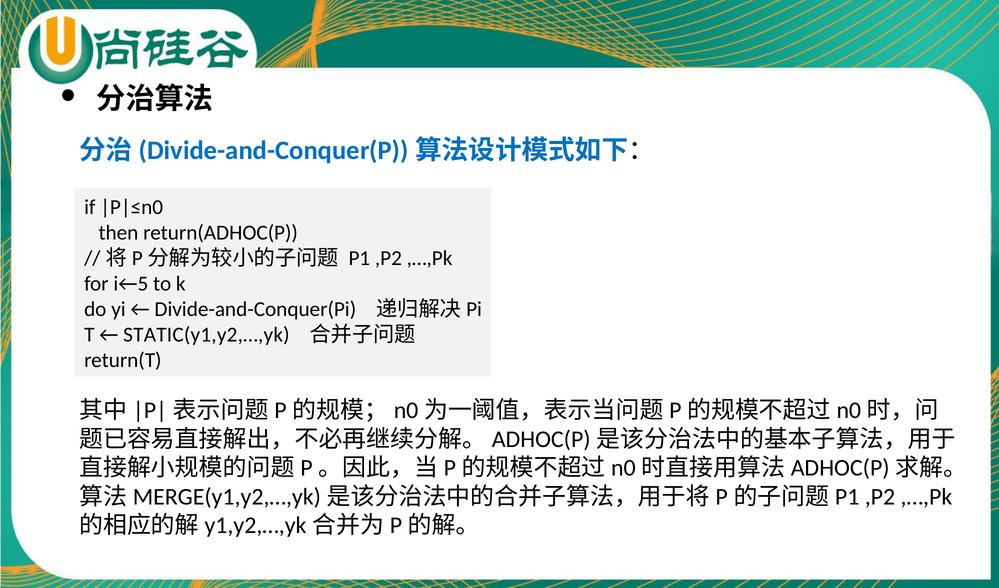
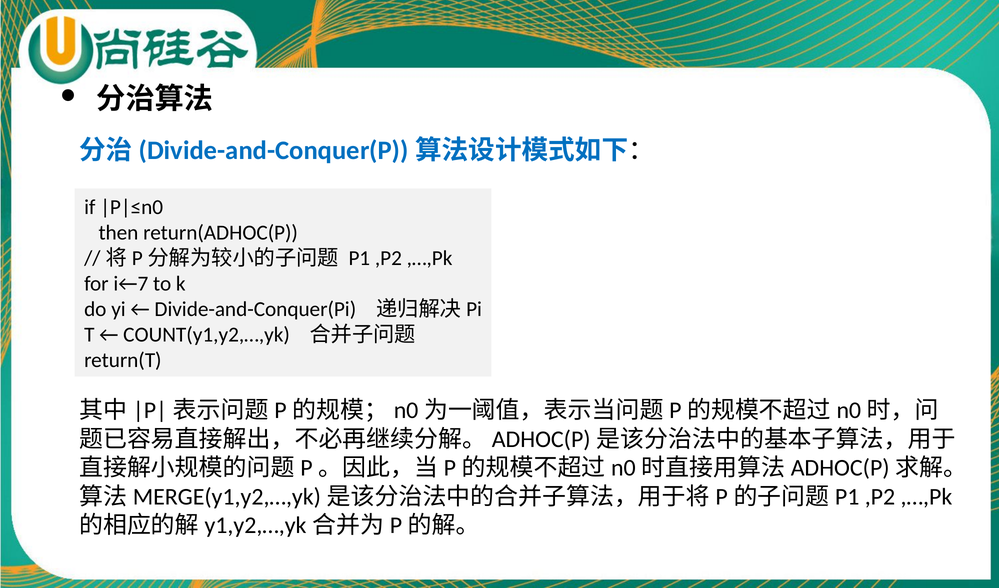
i←5: i←5 -> i←7 (131, 284)
STATIC(y1,y2,…,yk: STATIC(y1,y2,…,yk -> COUNT(y1,y2,…,yk (207, 335)
